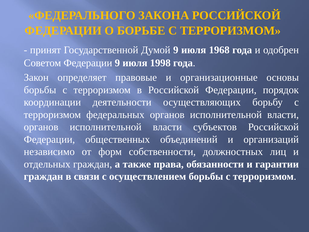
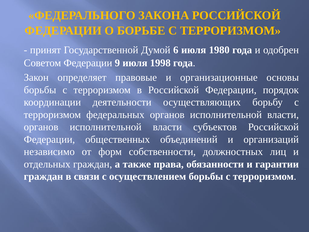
Думой 9: 9 -> 6 (176, 50)
1968: 1968 -> 1980 (219, 50)
